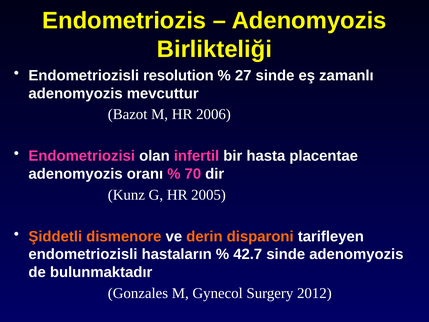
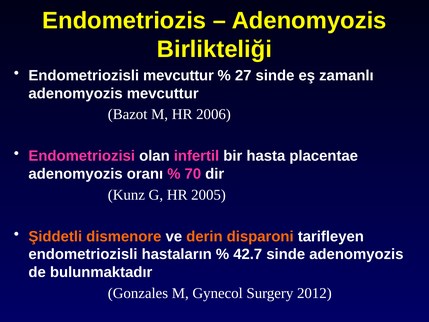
Endometriozisli resolution: resolution -> mevcuttur (178, 76)
